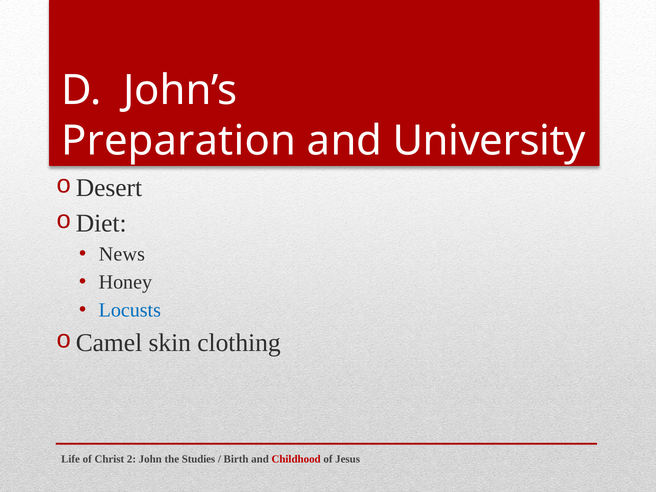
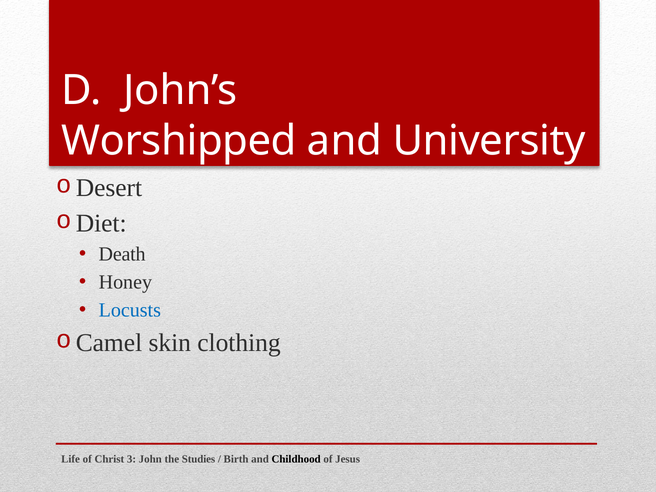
Preparation: Preparation -> Worshipped (179, 141)
News: News -> Death (122, 254)
2: 2 -> 3 (131, 459)
Childhood colour: red -> black (296, 459)
